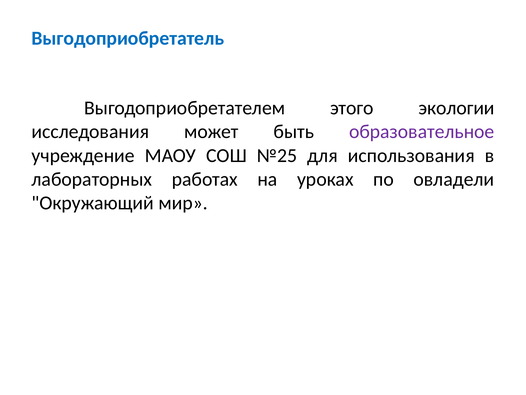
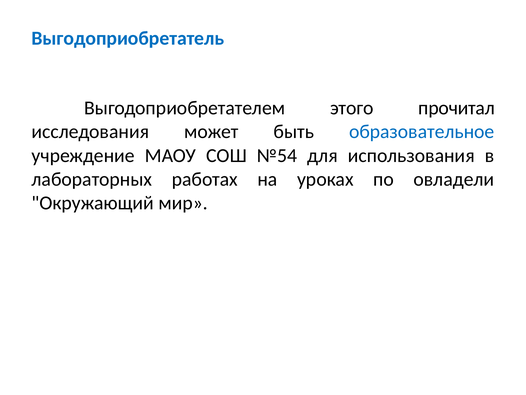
экологии: экологии -> прочитал (457, 108)
образовательное colour: purple -> blue (422, 132)
№25: №25 -> №54 (277, 155)
